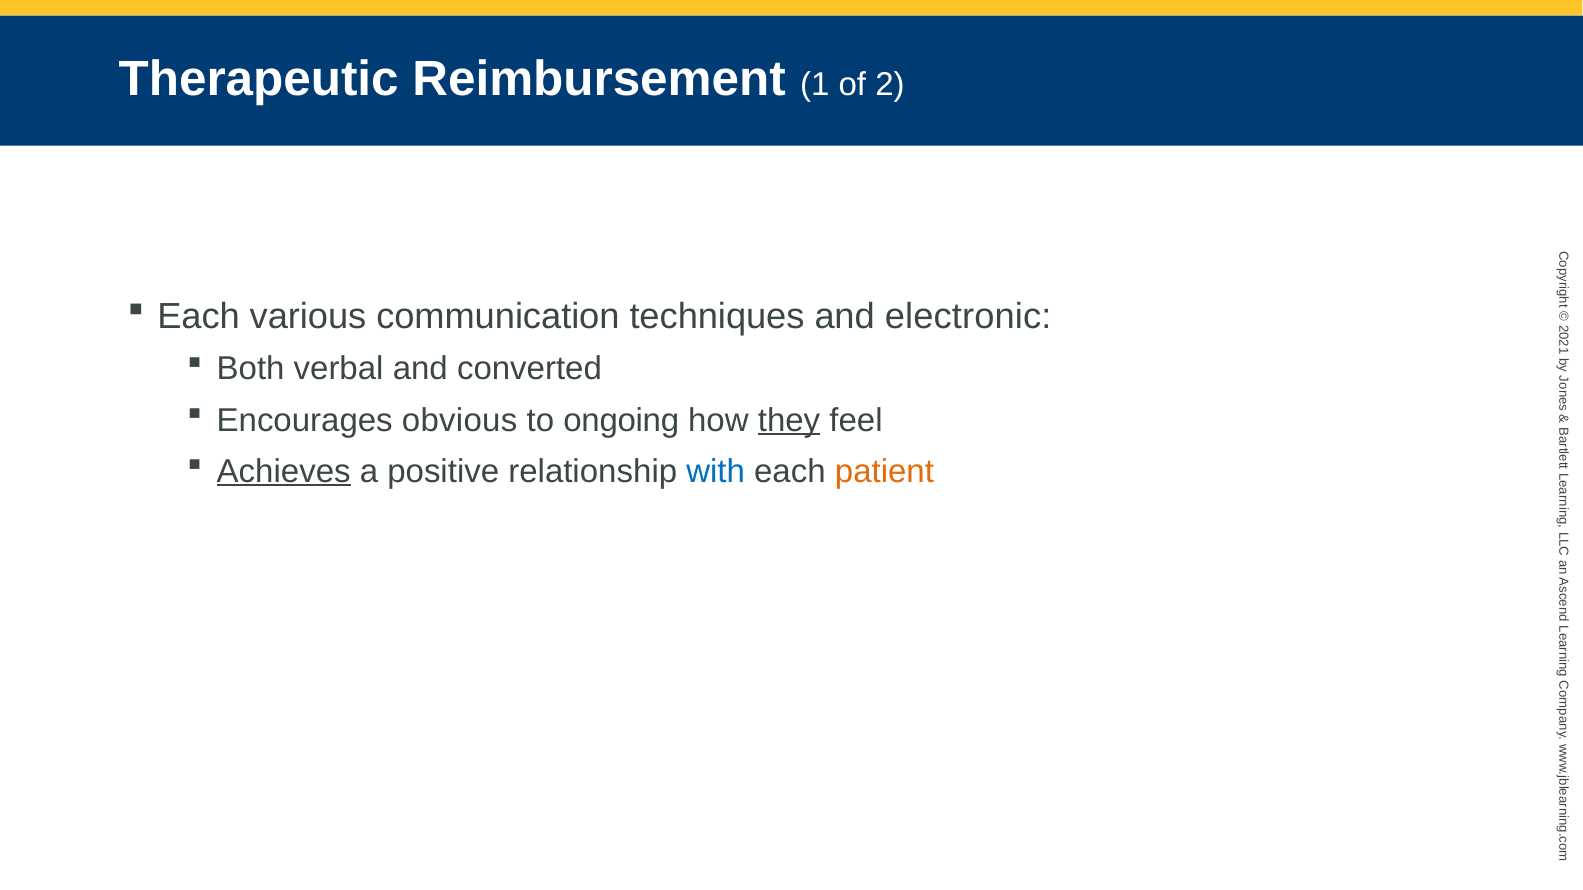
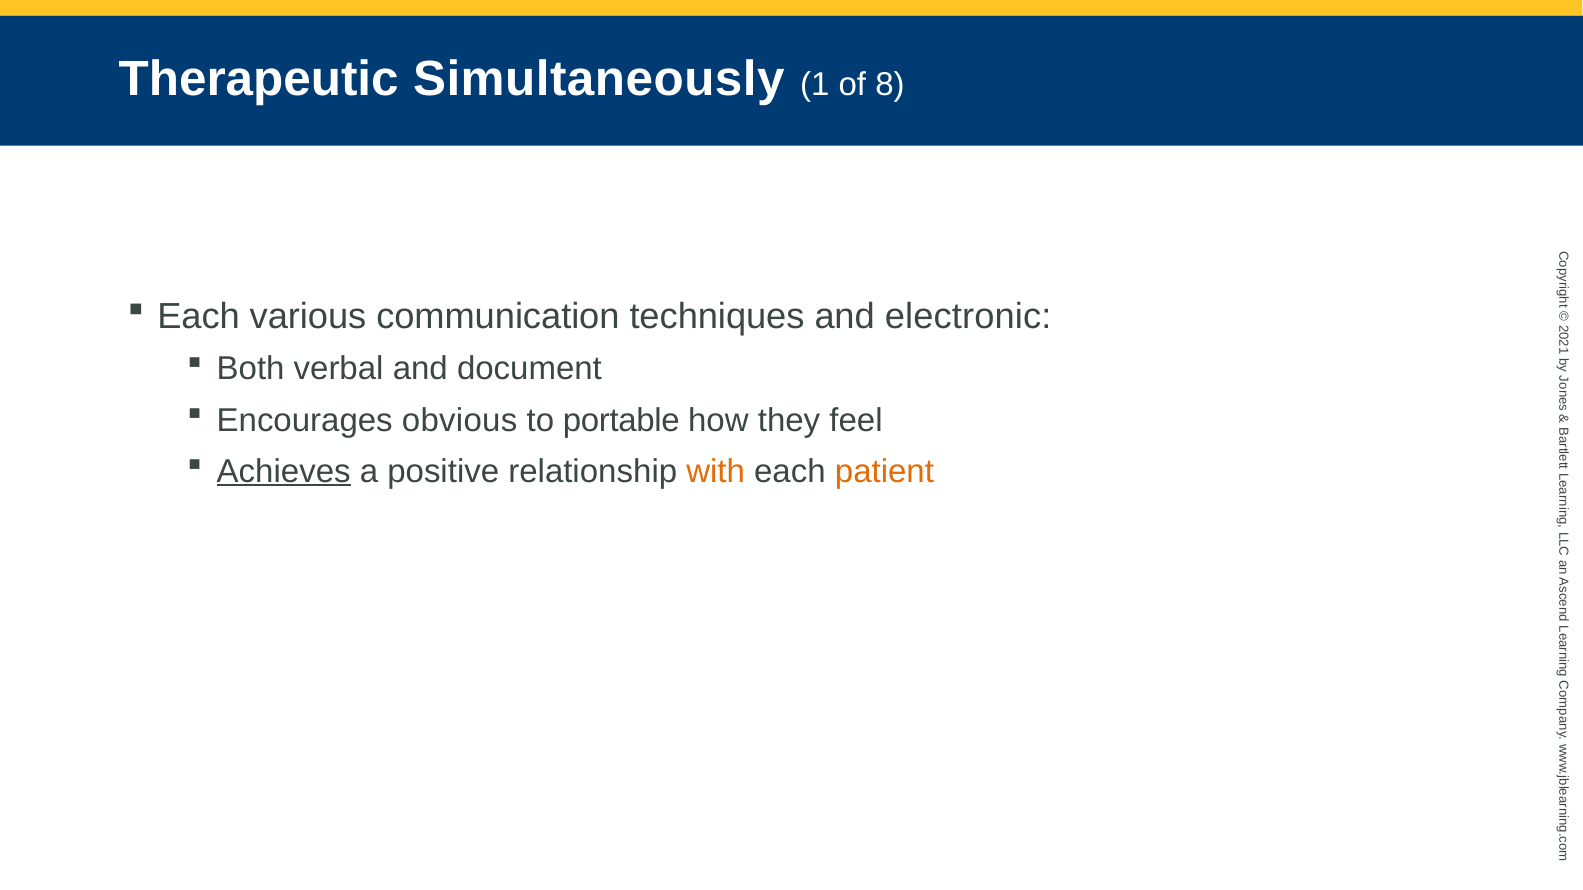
Reimbursement: Reimbursement -> Simultaneously (599, 80)
of 2: 2 -> 8 (890, 85)
converted: converted -> document (529, 369)
ongoing: ongoing -> portable (621, 420)
they underline: present -> none (789, 420)
with colour: blue -> orange (716, 471)
